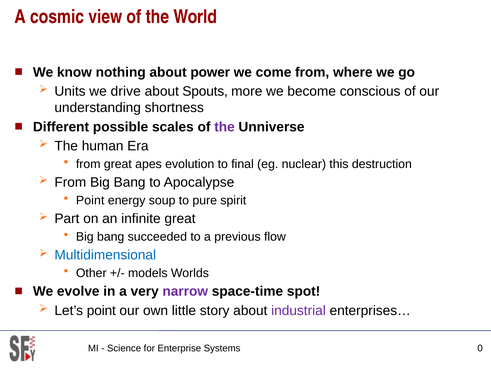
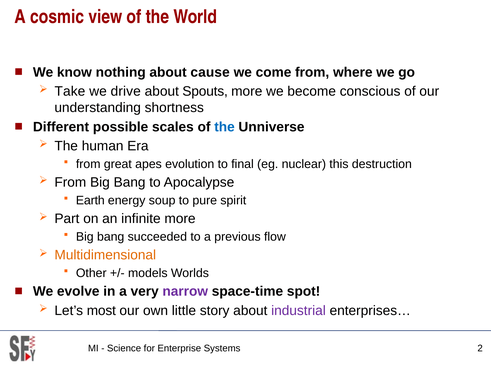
power: power -> cause (210, 72)
Units: Units -> Take (70, 91)
the colour: purple -> blue (224, 127)
Point: Point -> Earth (90, 200)
infinite great: great -> more (180, 218)
Multidimensional colour: blue -> orange (105, 255)
Let’s point: point -> most (101, 310)
0: 0 -> 2 (480, 348)
